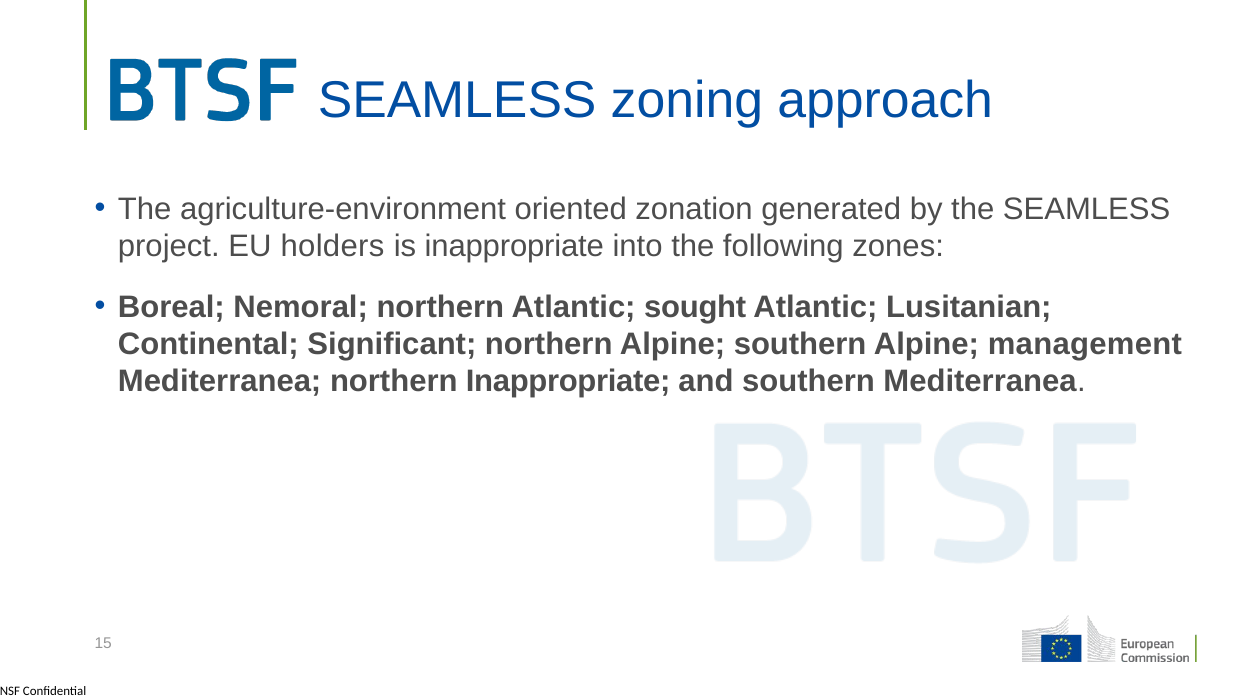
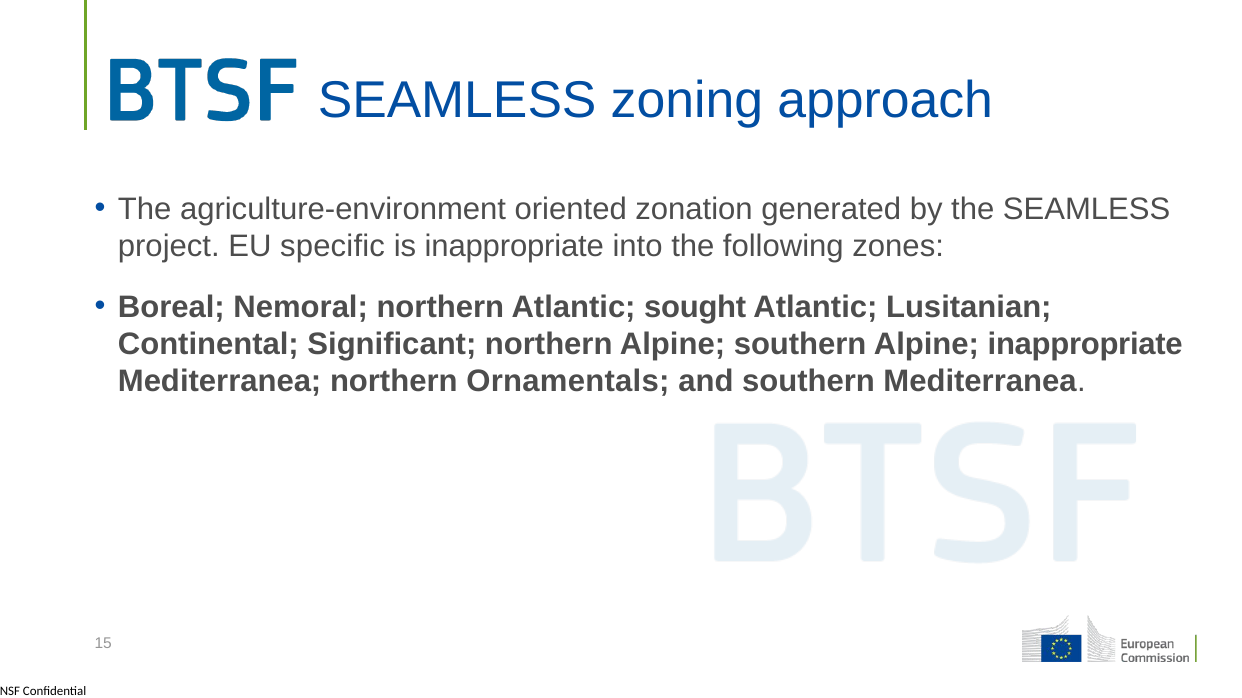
holders: holders -> specific (333, 247)
Alpine management: management -> inappropriate (1085, 344)
northern Inappropriate: Inappropriate -> Ornamentals (568, 382)
